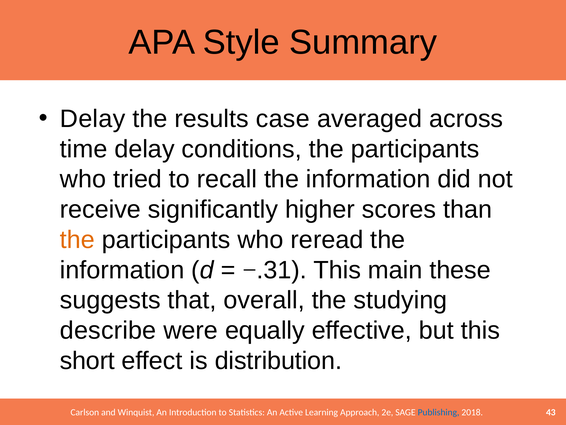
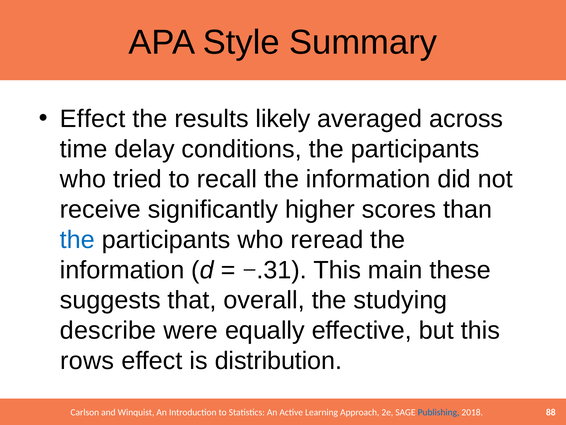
Delay: Delay -> Effect (93, 119)
case: case -> likely (283, 119)
the colour: orange -> blue (77, 240)
short: short -> rows (87, 360)
43: 43 -> 88 (551, 412)
